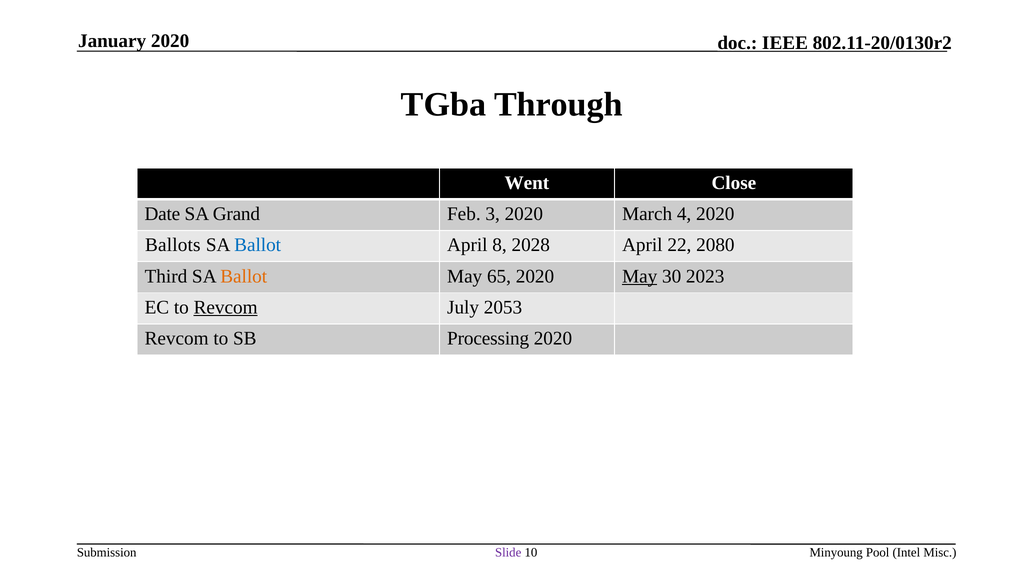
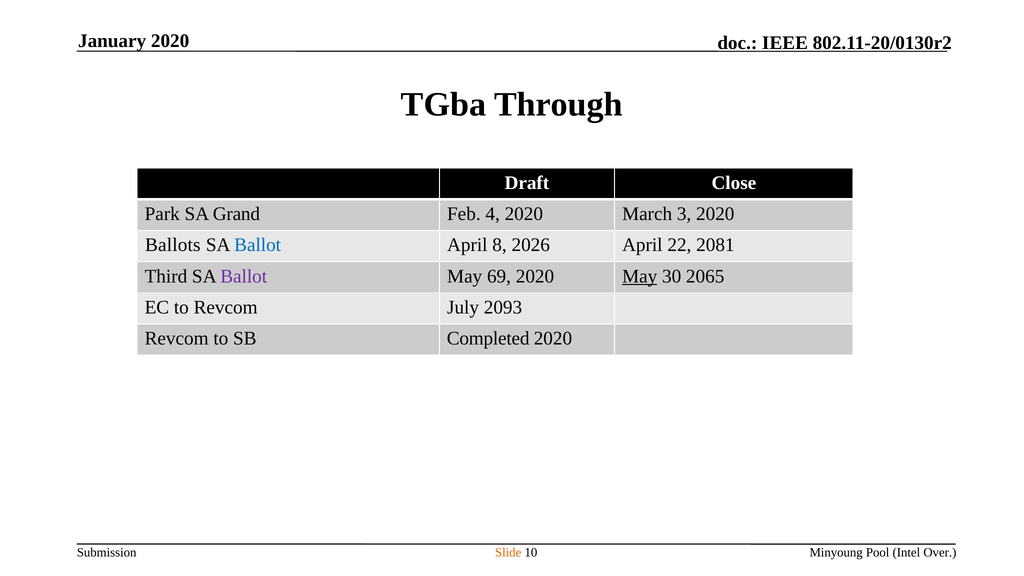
Went: Went -> Draft (527, 183)
Date: Date -> Park (162, 214)
3: 3 -> 4 (493, 214)
4: 4 -> 3 (684, 214)
2028: 2028 -> 2026 (531, 245)
2080: 2080 -> 2081 (715, 245)
Ballot colour: orange -> purple (244, 276)
65: 65 -> 69 (499, 276)
2023: 2023 -> 2065 (705, 276)
Revcom underline: present -> none (226, 307)
2053: 2053 -> 2093 (503, 307)
Processing: Processing -> Completed (488, 339)
Slide colour: purple -> orange (508, 552)
Misc: Misc -> Over (940, 552)
